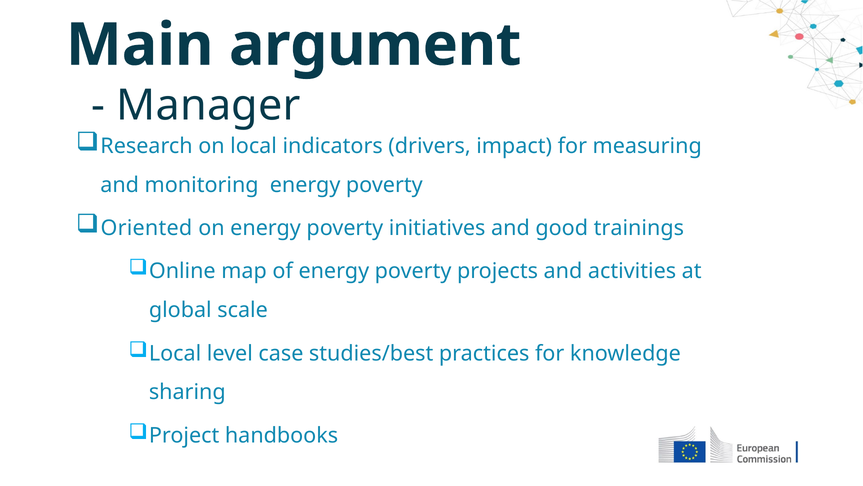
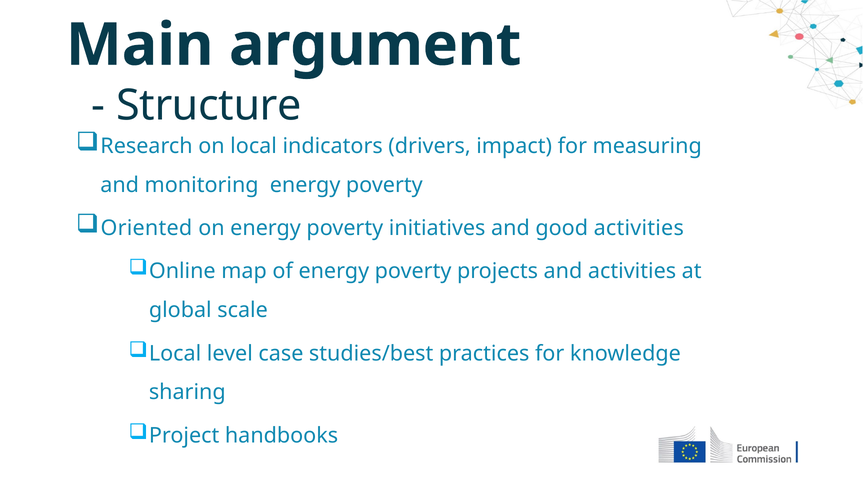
Manager: Manager -> Structure (209, 105)
good trainings: trainings -> activities (639, 228)
